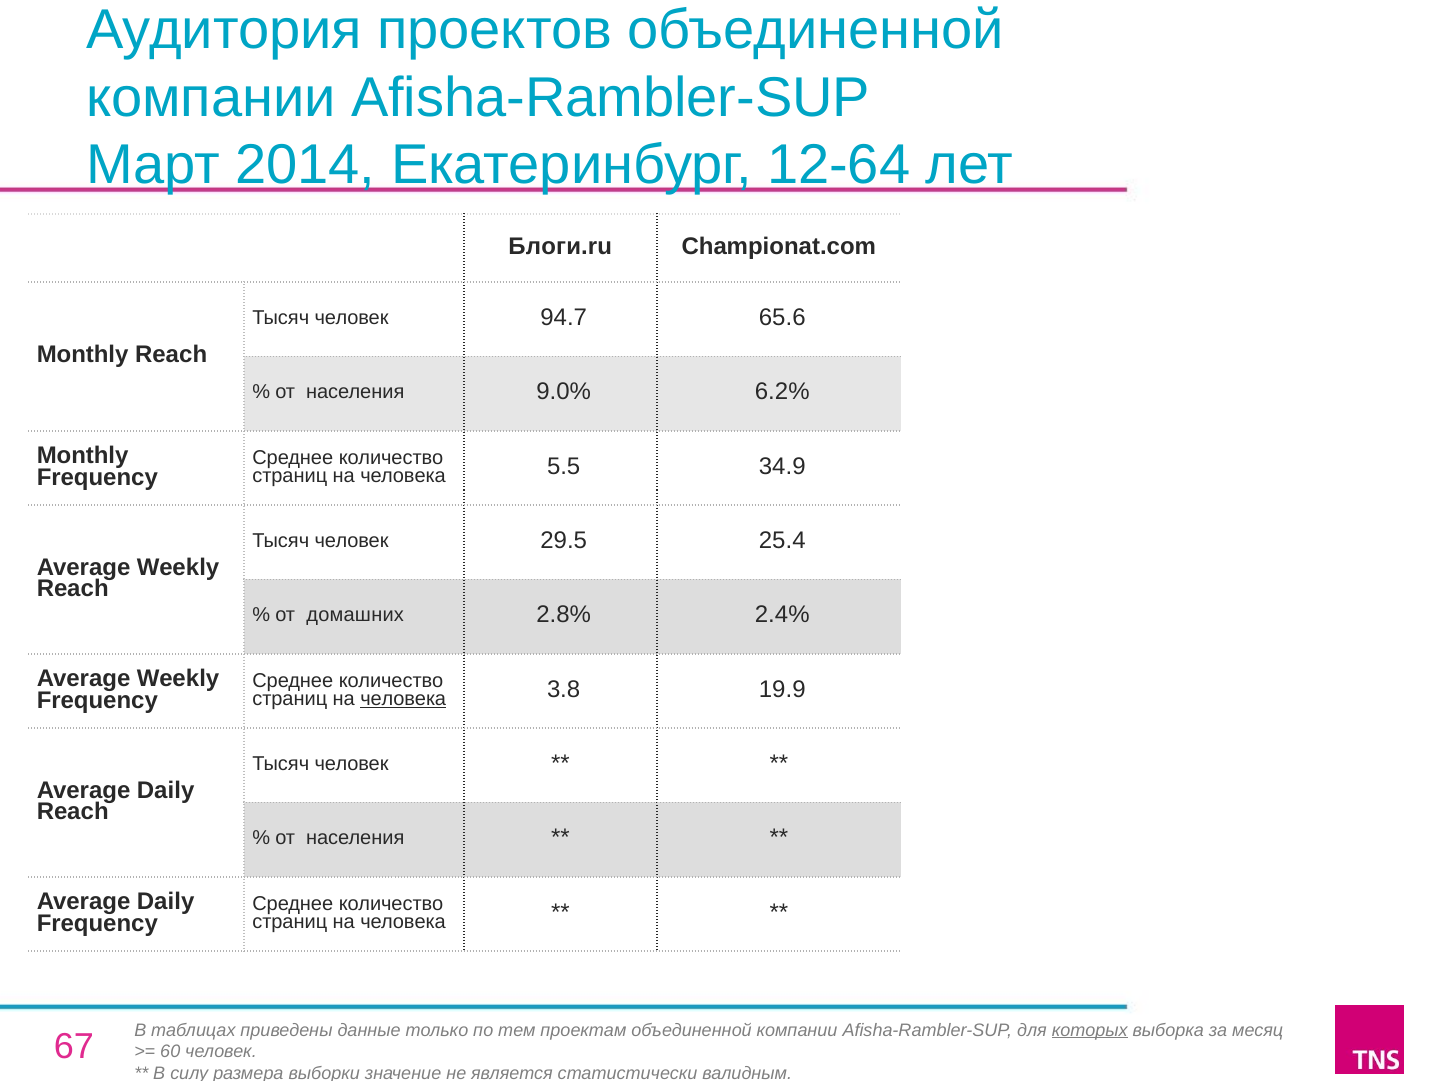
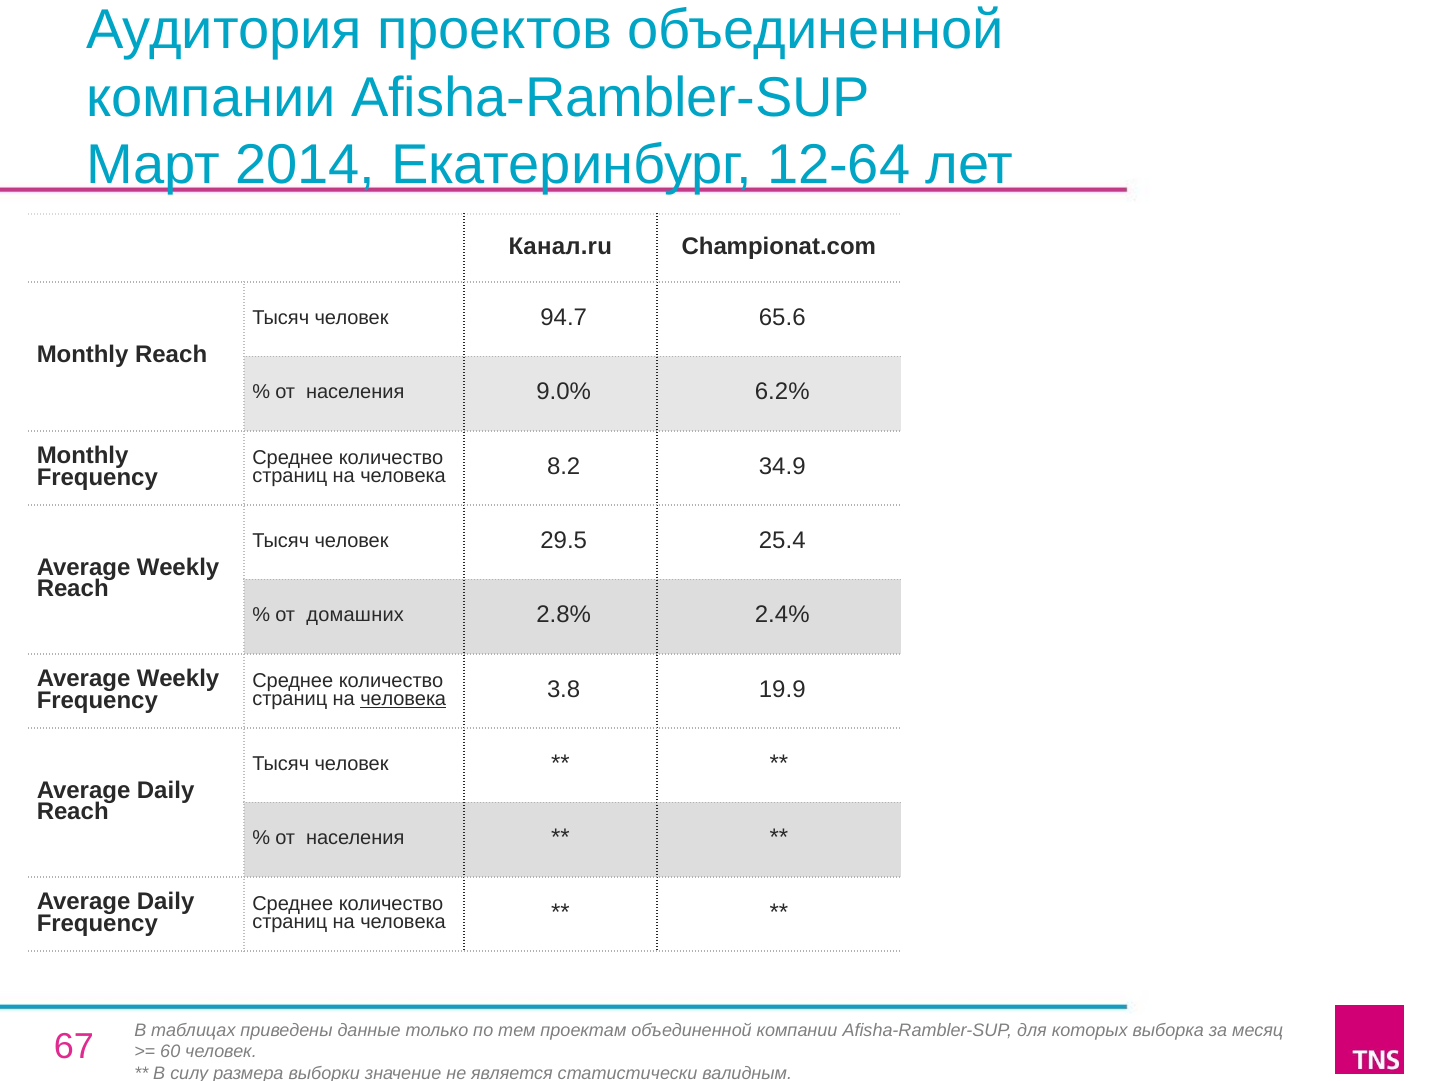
Блоги.ru: Блоги.ru -> Канал.ru (560, 246)
5.5: 5.5 -> 8.2 (564, 466)
которых underline: present -> none (1090, 1030)
